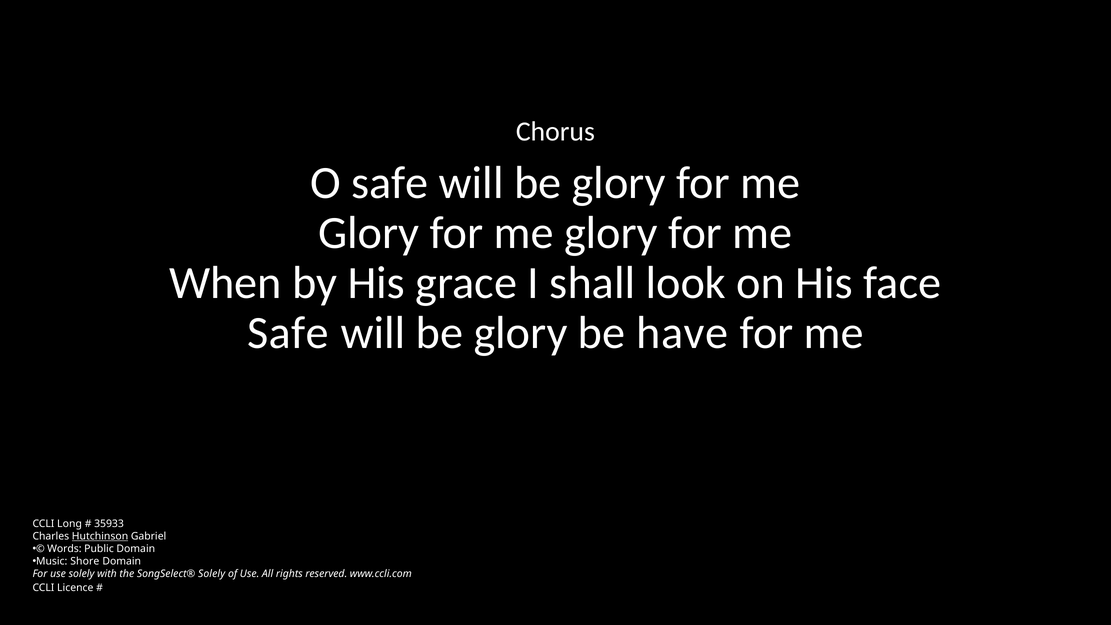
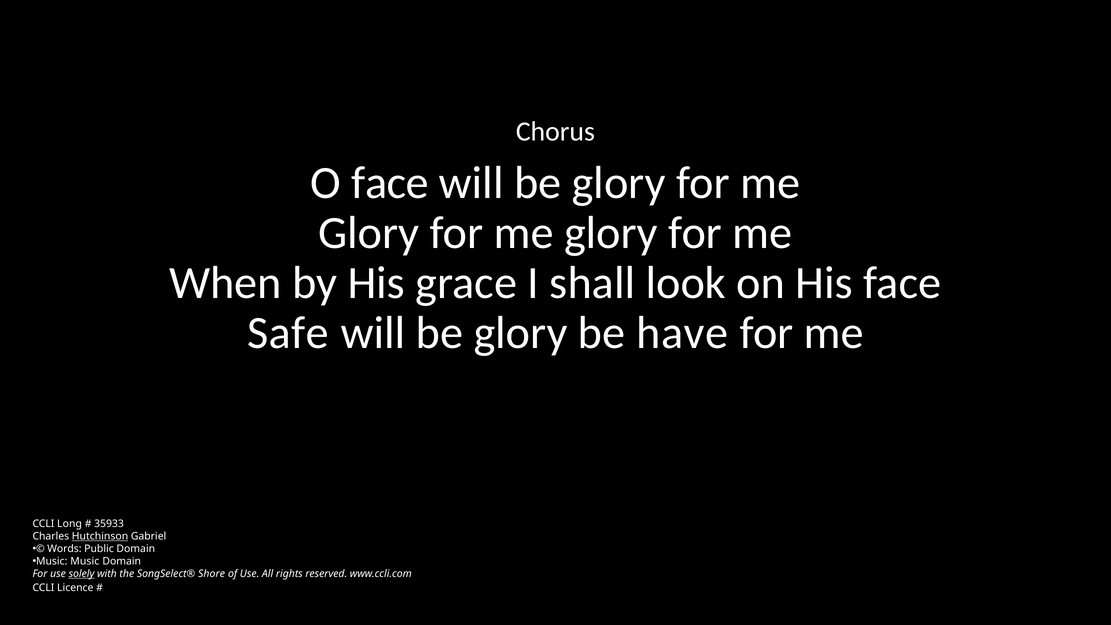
O safe: safe -> face (390, 183)
Music Shore: Shore -> Music (85, 561)
solely underline: none -> present (82, 574)
SongSelect® Solely: Solely -> Shore (212, 574)
